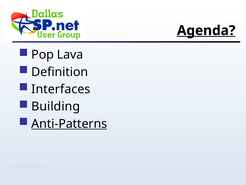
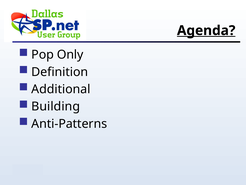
Lava: Lava -> Only (70, 55)
Interfaces: Interfaces -> Additional (61, 89)
Anti-Patterns underline: present -> none (69, 123)
